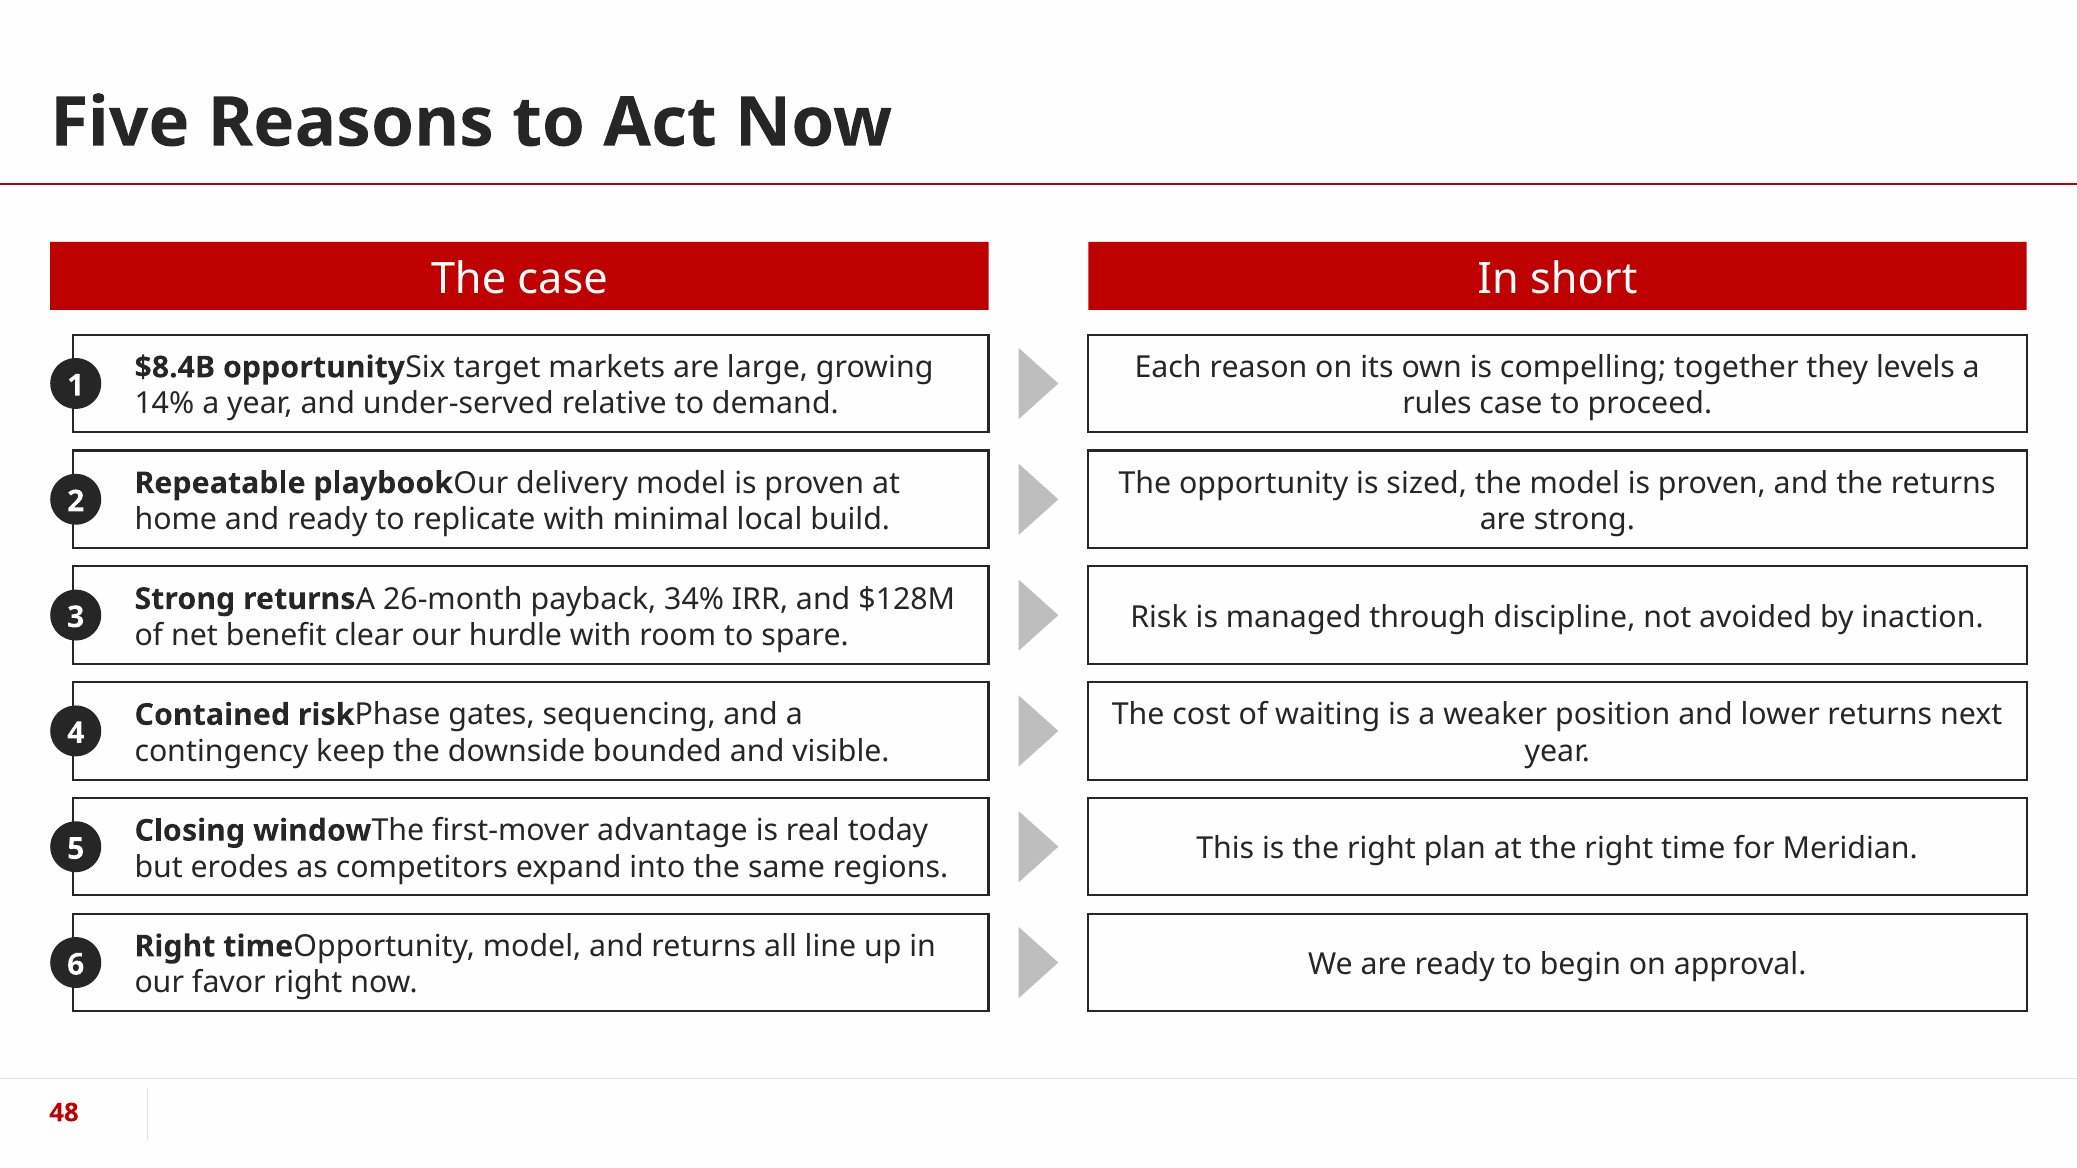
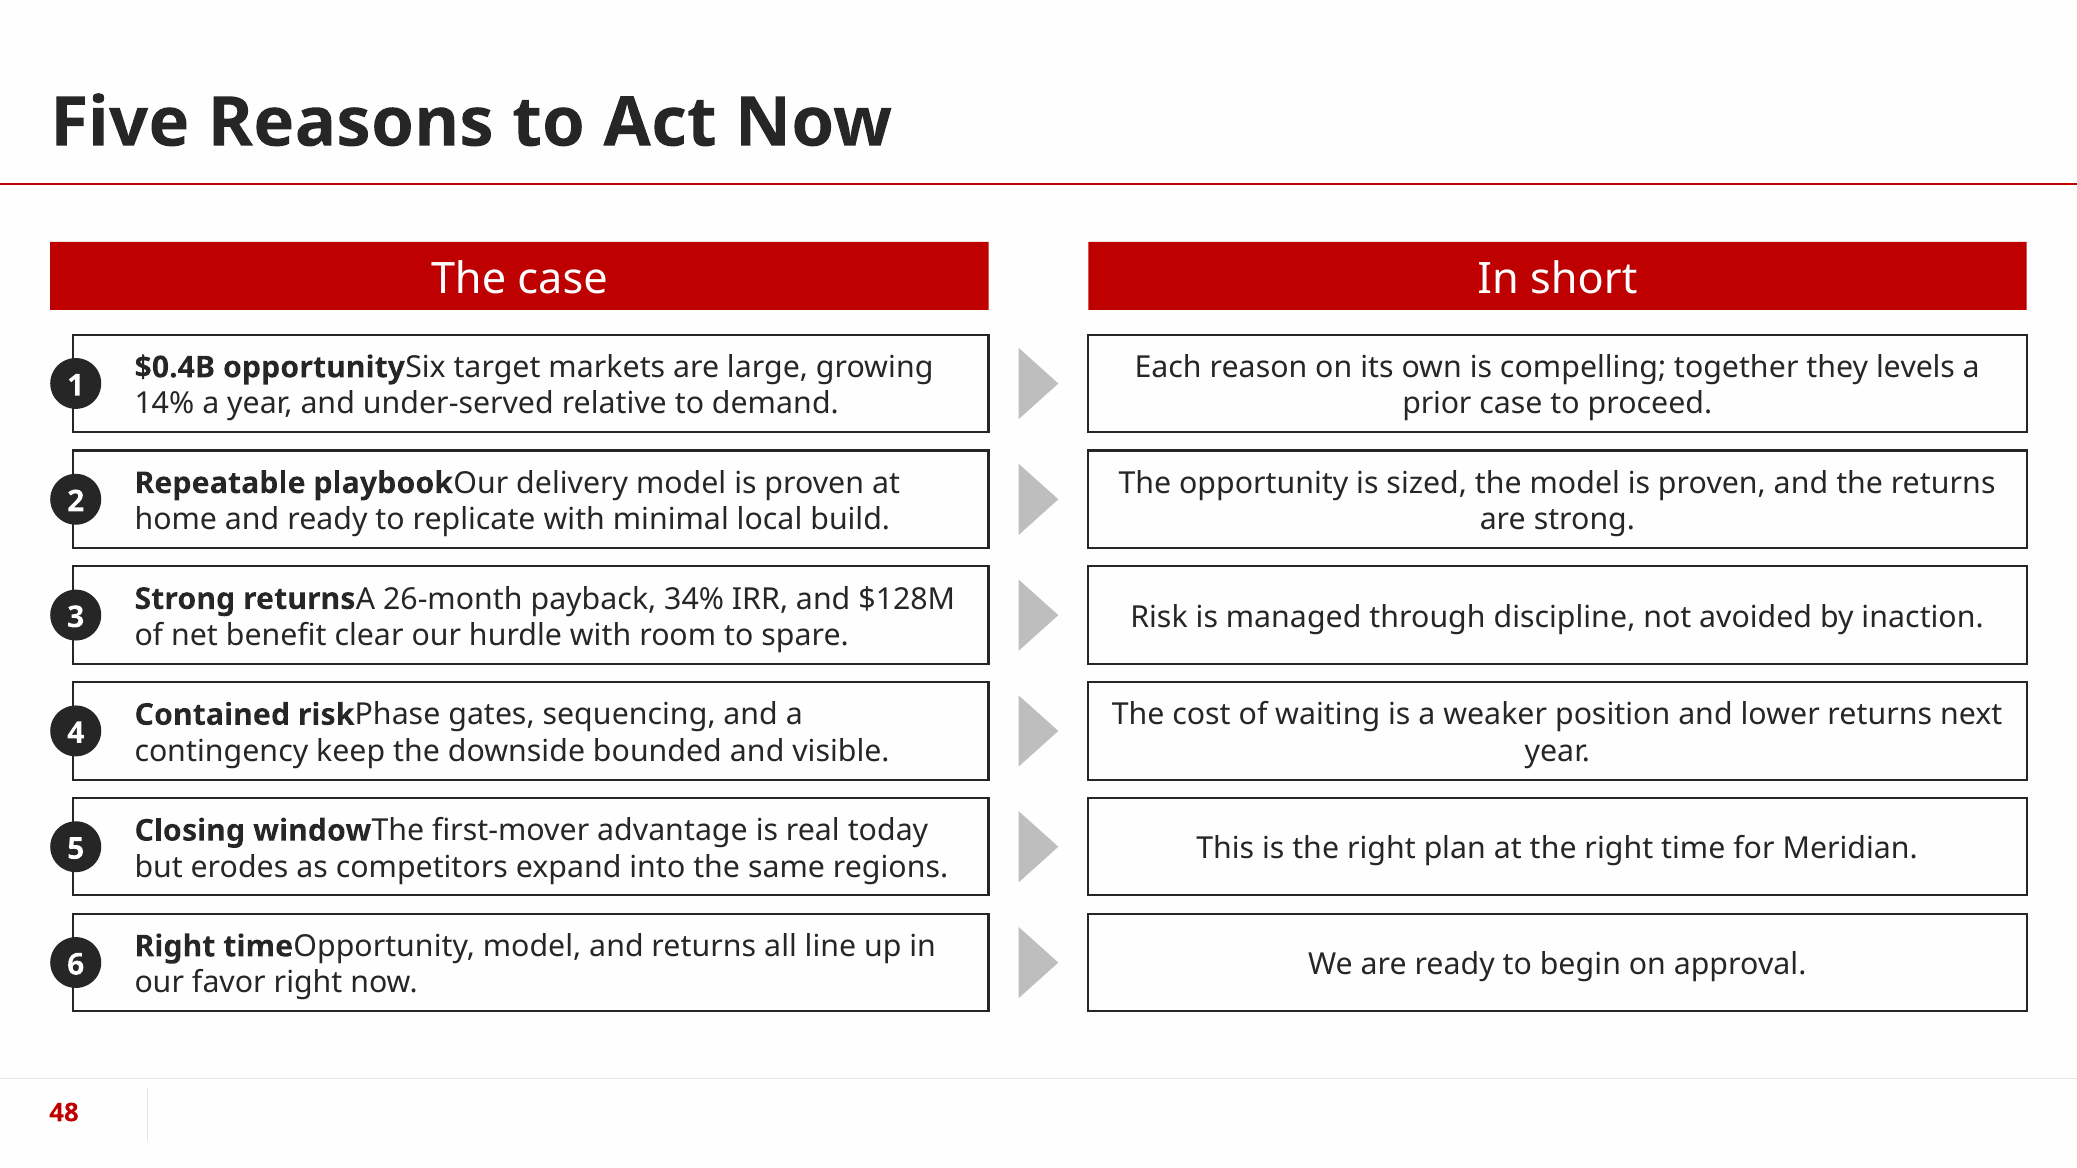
$8.4B: $8.4B -> $0.4B (175, 367)
rules: rules -> prior (1437, 404)
